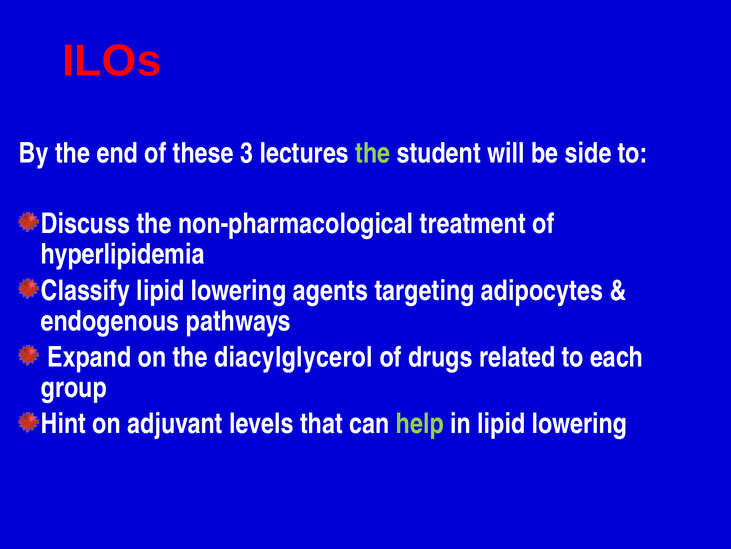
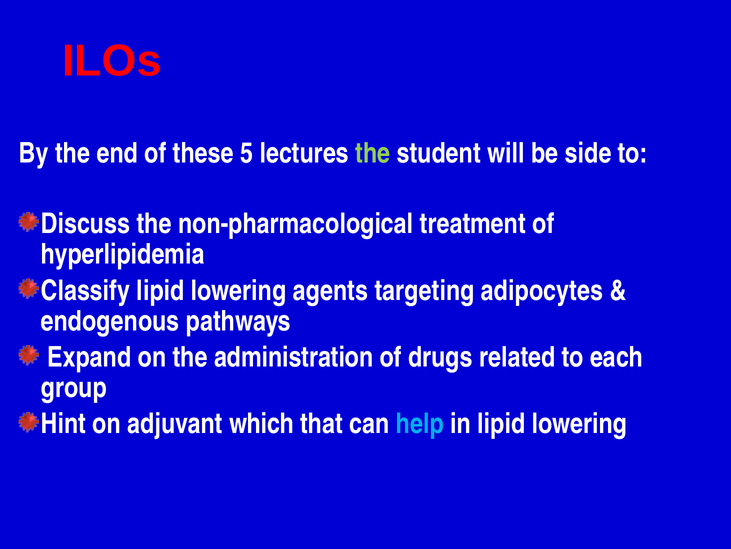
3: 3 -> 5 (247, 153)
diacylglycerol: diacylglycerol -> administration (294, 357)
levels: levels -> which (262, 423)
help colour: light green -> light blue (420, 423)
